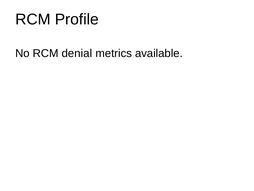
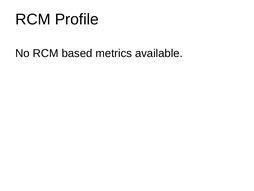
denial: denial -> based (77, 53)
